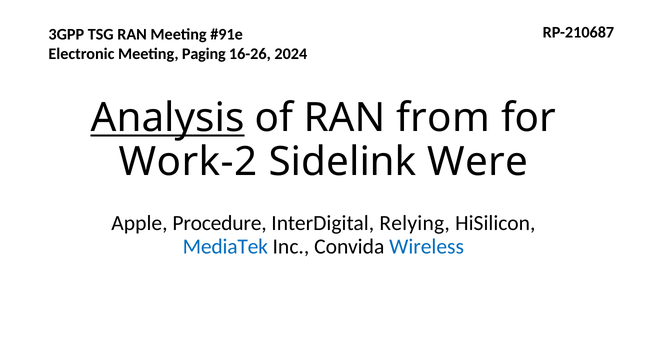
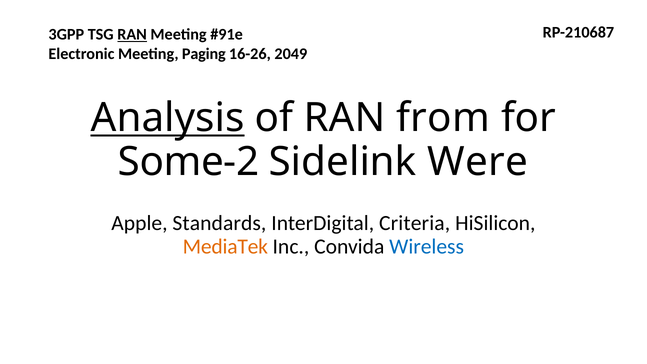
RAN underline: none -> present (132, 35)
2024: 2024 -> 2049 (291, 54)
Work-2: Work-2 -> Some-2 (188, 162)
Procedure: Procedure -> Standards (219, 223)
Relying: Relying -> Criteria (415, 223)
MediaTek colour: blue -> orange (225, 247)
